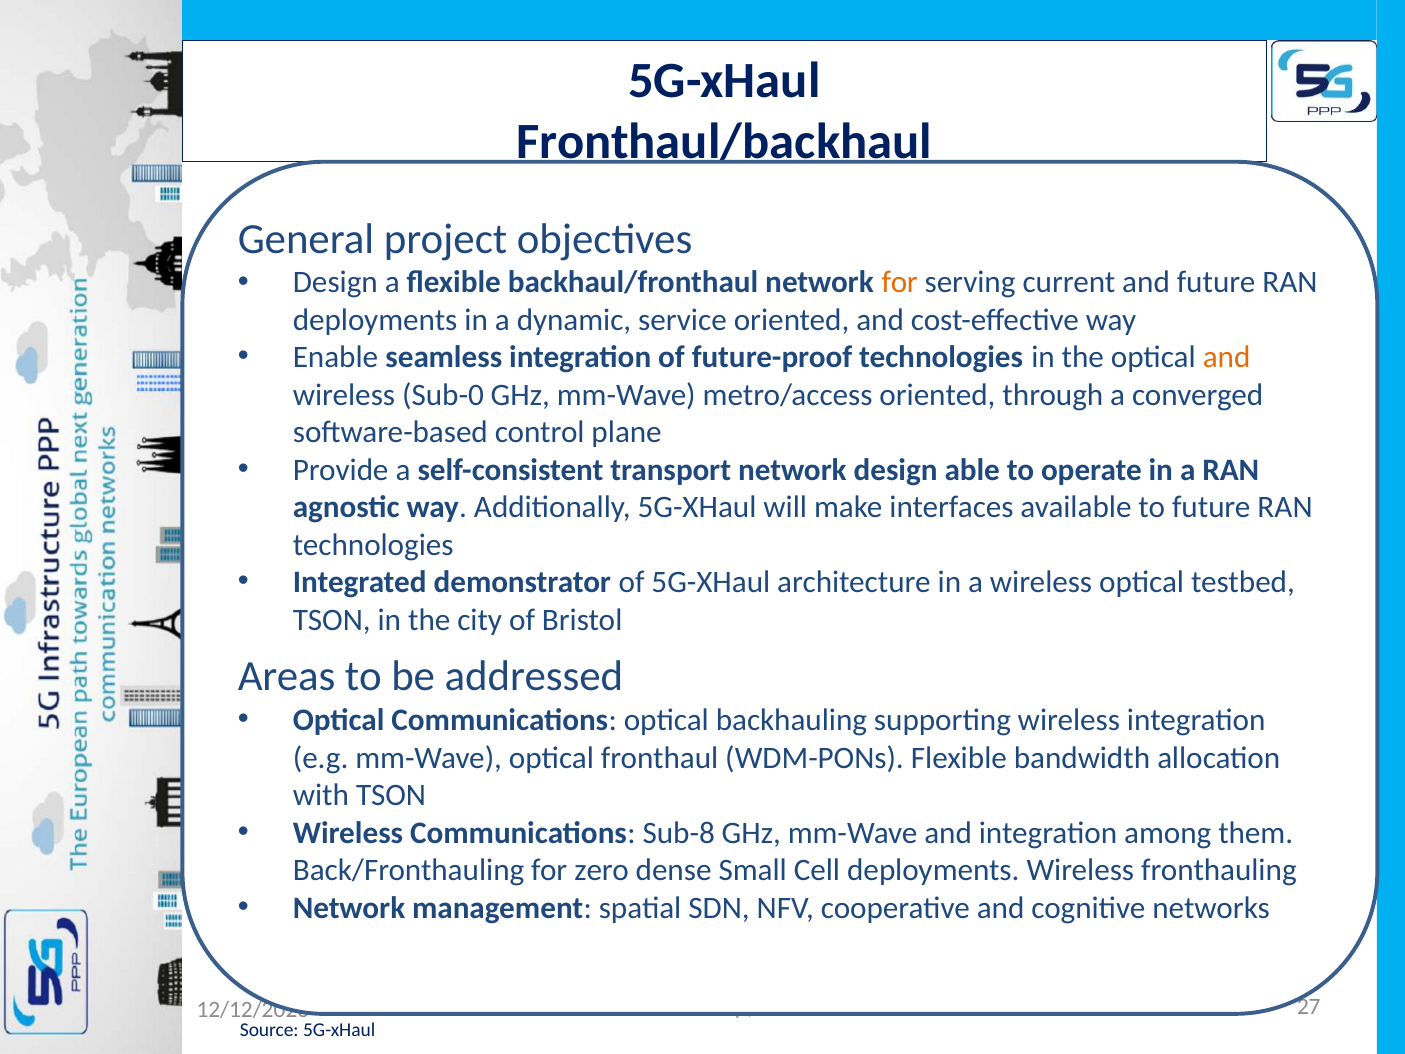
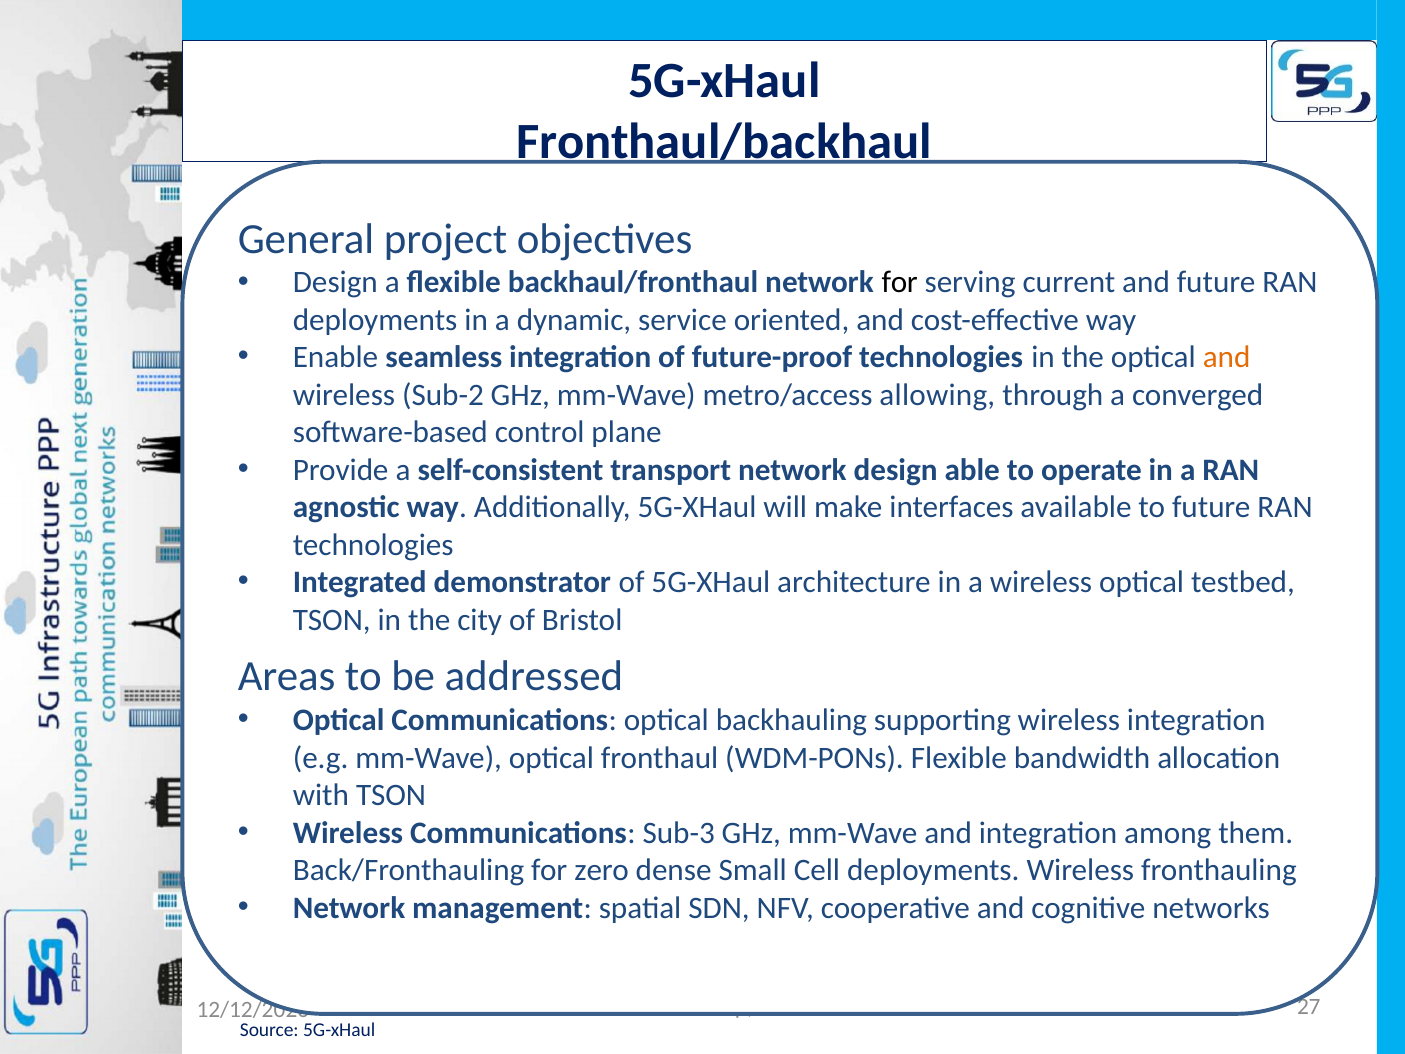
for colour: orange -> black (900, 283)
Sub-0: Sub-0 -> Sub-2 (443, 395)
metro/access oriented: oriented -> allowing (937, 395)
Sub-8: Sub-8 -> Sub-3 (679, 833)
